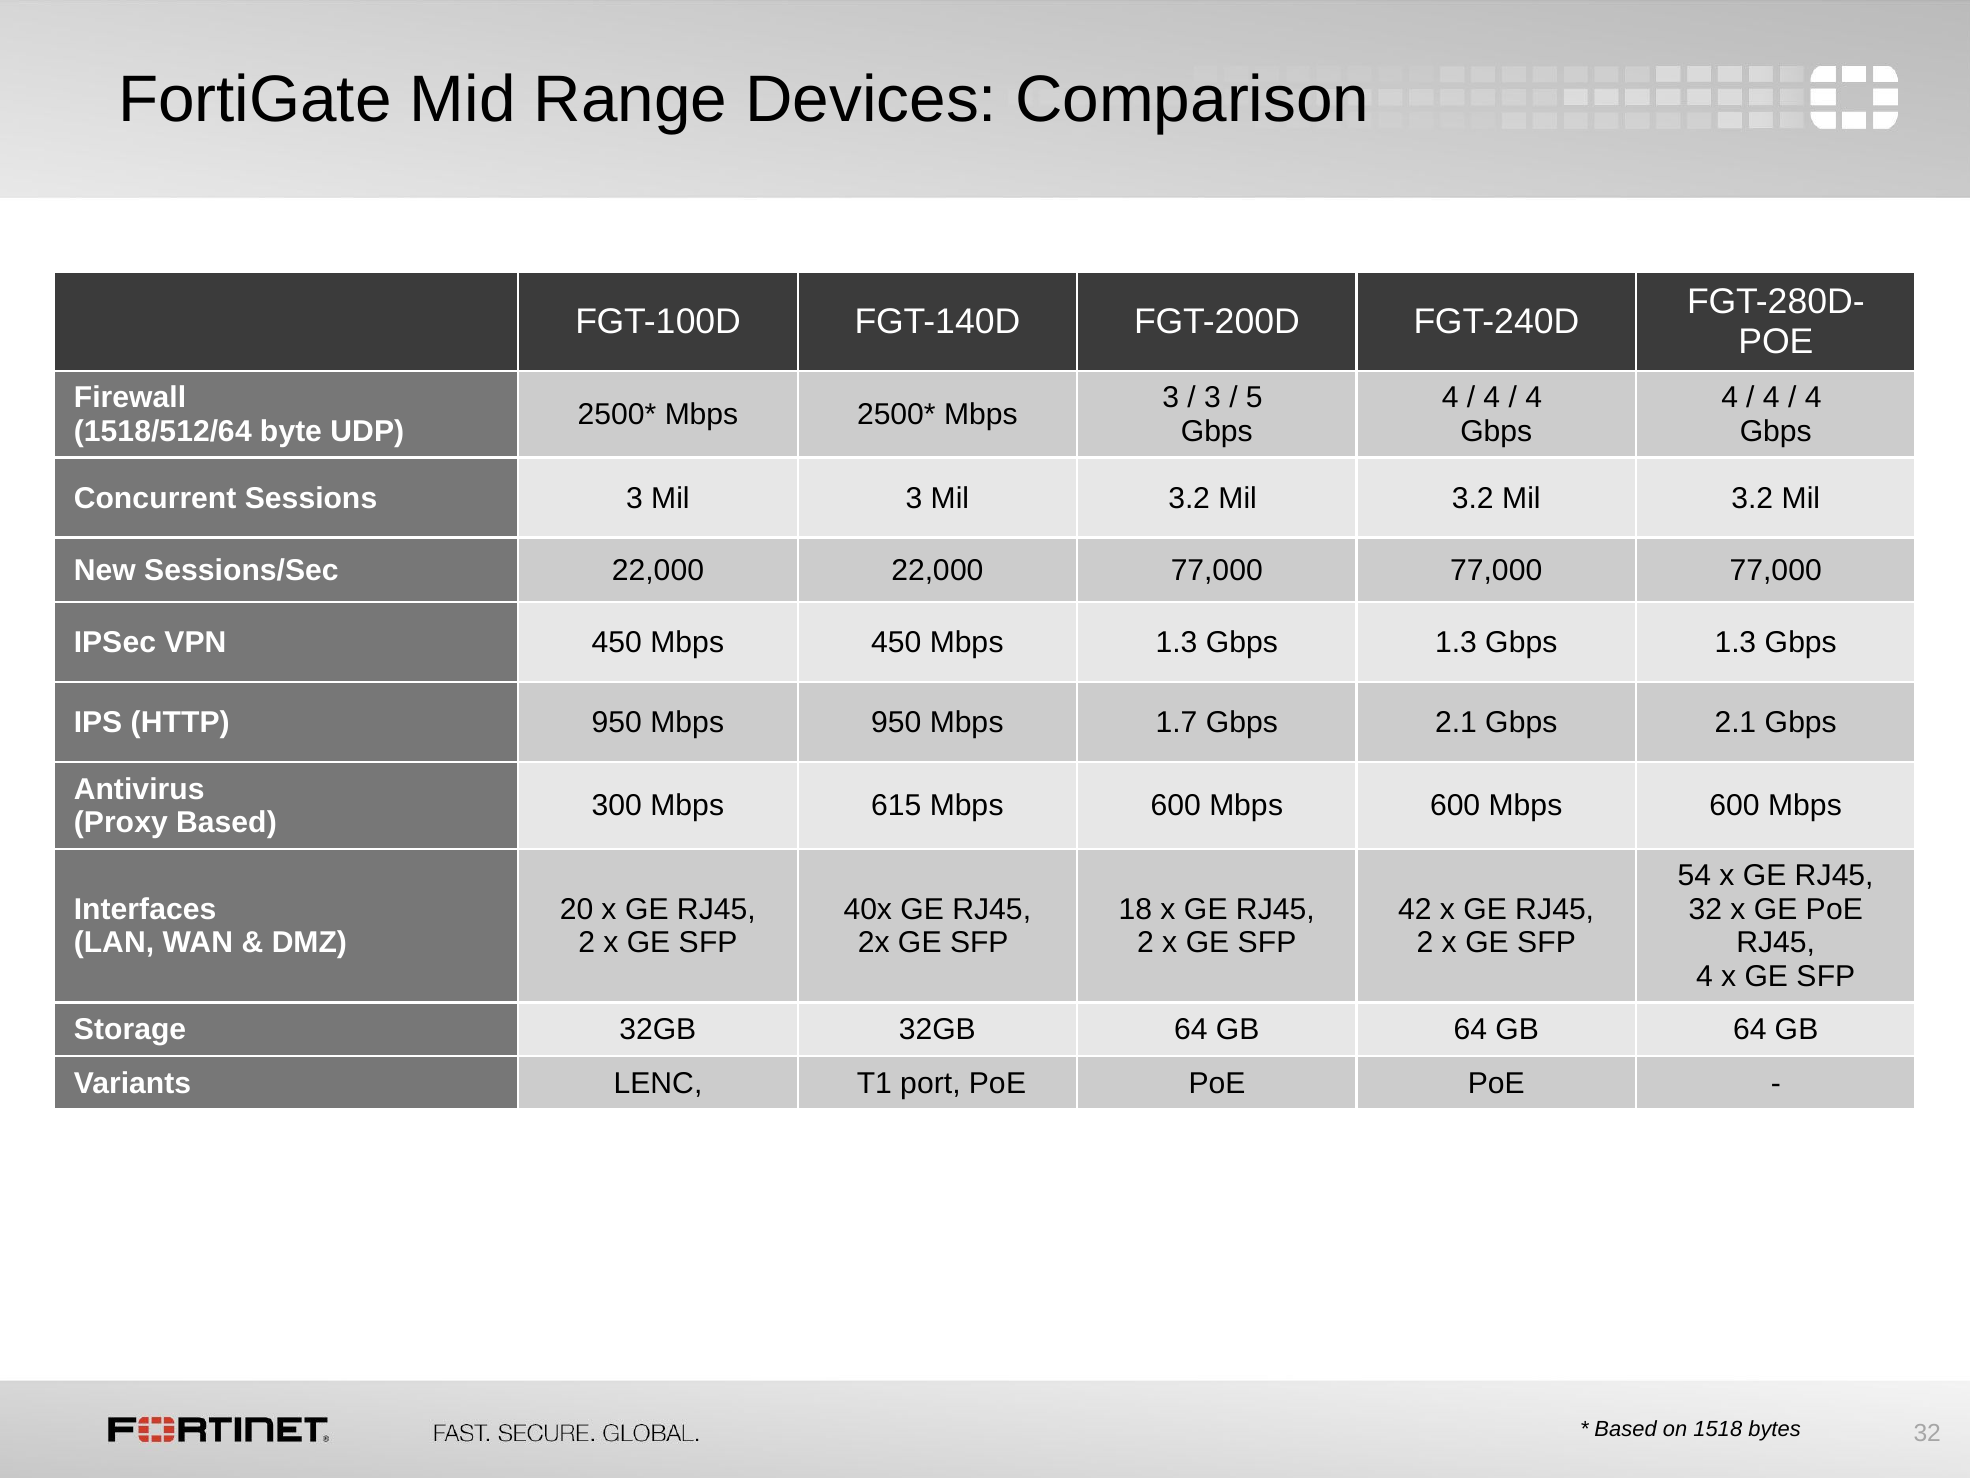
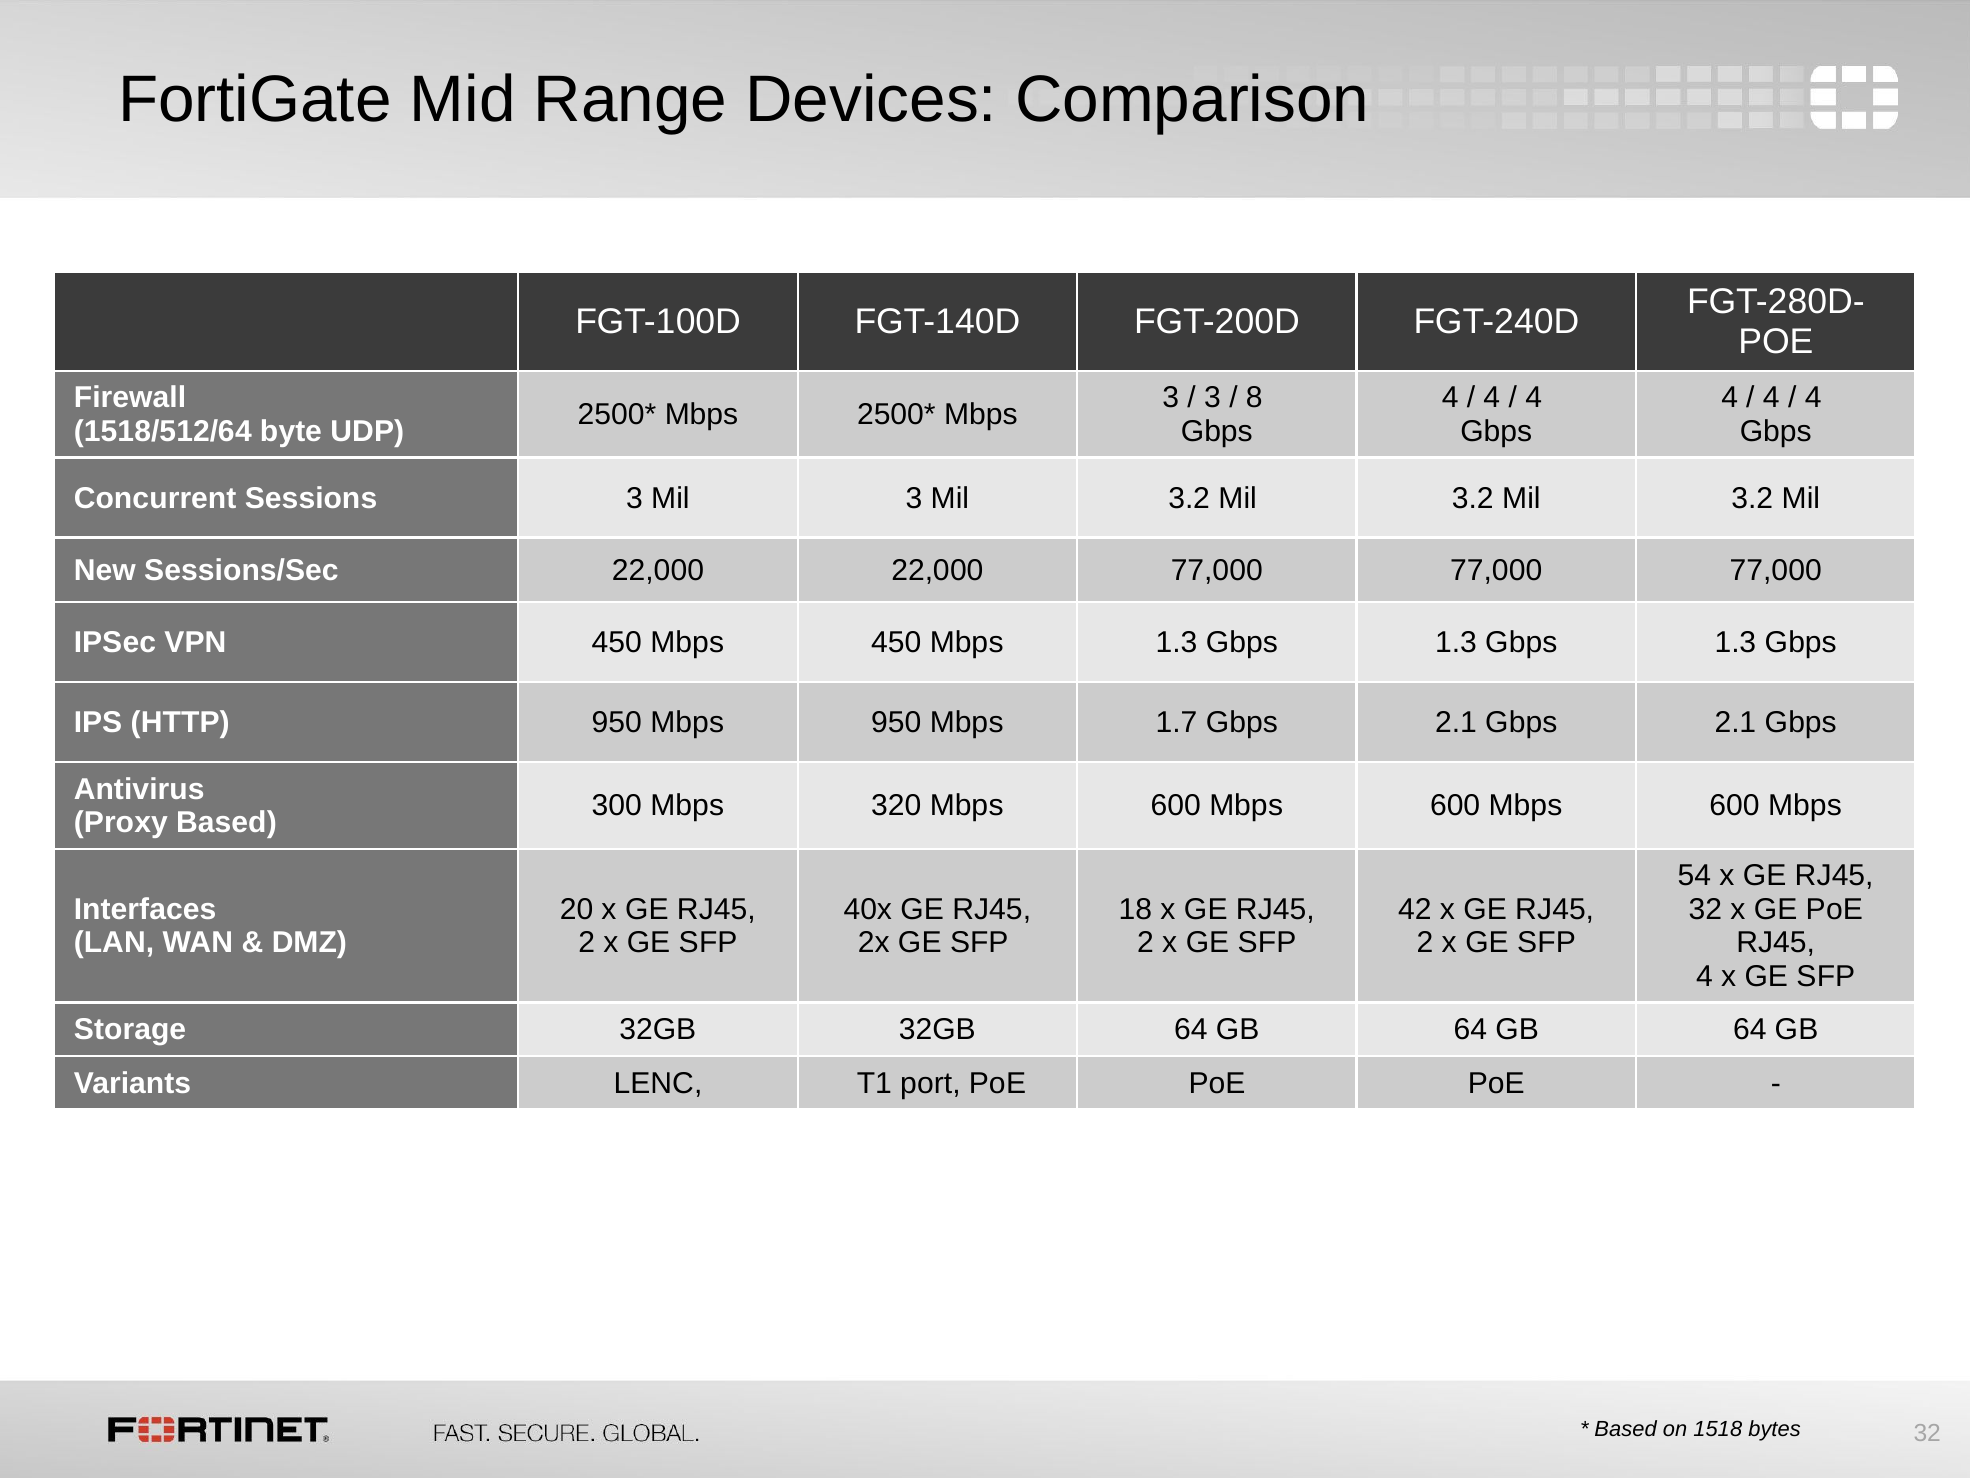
5: 5 -> 8 (1254, 398)
615: 615 -> 320 (896, 806)
